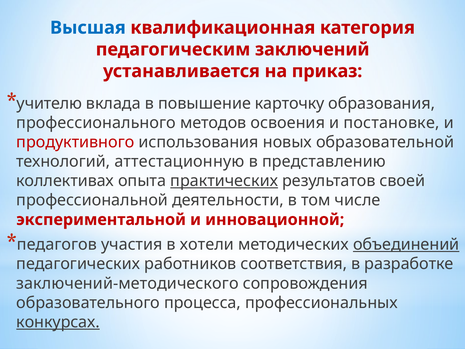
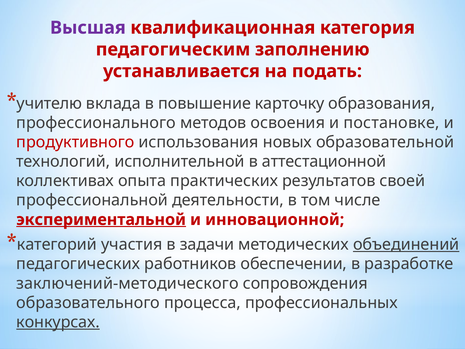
Высшая colour: blue -> purple (88, 28)
заключений: заключений -> заполнению (312, 49)
приказ: приказ -> подать (327, 71)
аттестационную: аттестационную -> исполнительной (180, 161)
представлению: представлению -> аттестационной (324, 161)
практических underline: present -> none (224, 181)
экспериментальной underline: none -> present (101, 220)
педагогов: педагогов -> категорий (57, 244)
хотели: хотели -> задачи (207, 244)
соответствия: соответствия -> обеспечении (294, 264)
